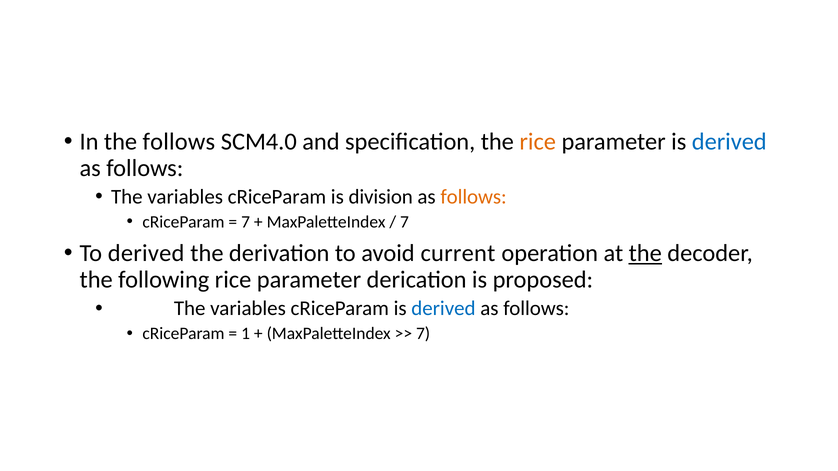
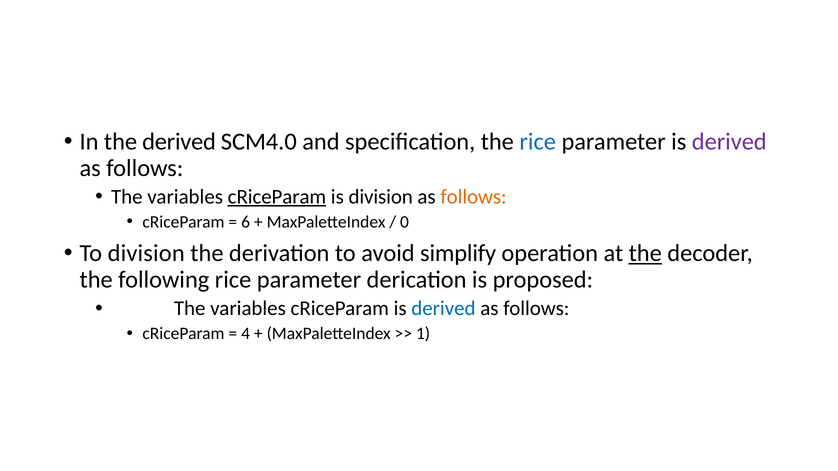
the follows: follows -> derived (179, 142)
rice colour: orange -> blue (538, 142)
derived colour: blue -> purple (729, 142)
cRiceParam underline: none -> present (277, 197)
7: 7 -> 6 (246, 222)
7: 7 -> 0 (404, 222)
To derived: derived -> division (146, 253)
current: current -> simplify (458, 253)
1: 1 -> 4 (246, 334)
7: 7 -> 1 (423, 334)
